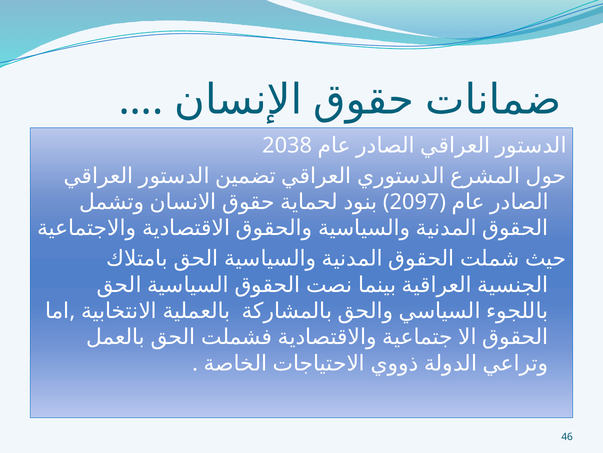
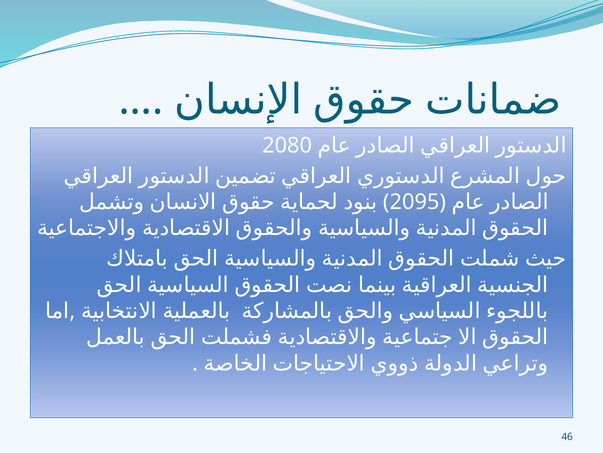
2038: 2038 -> 2080 (287, 145)
2097: 2097 -> 2095 (415, 202)
